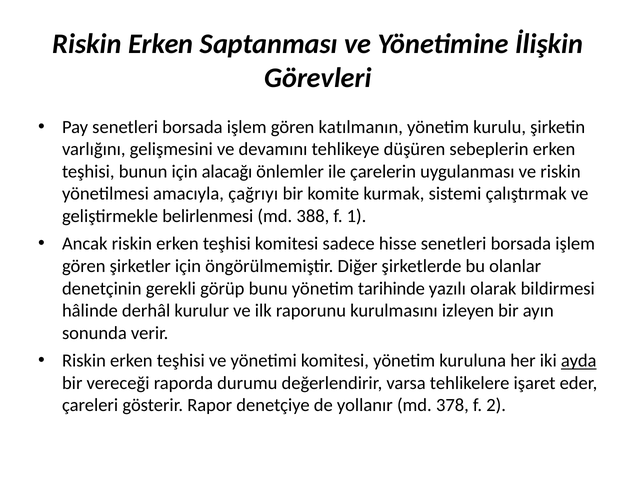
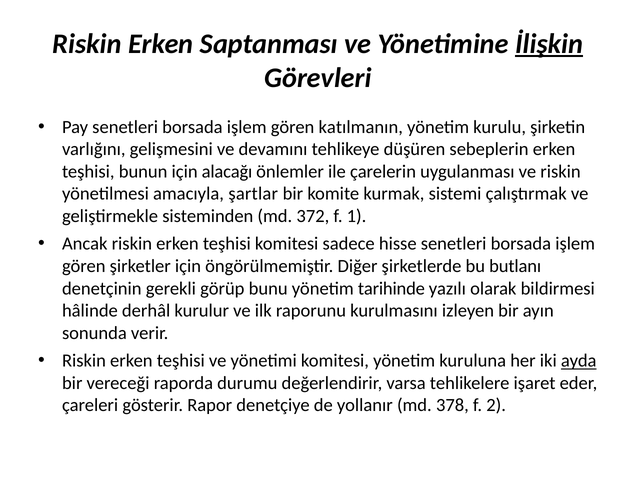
İlişkin underline: none -> present (549, 44)
çağrıyı: çağrıyı -> şartlar (253, 194)
belirlenmesi: belirlenmesi -> sisteminden (208, 216)
388: 388 -> 372 (313, 216)
olanlar: olanlar -> butlanı (515, 266)
